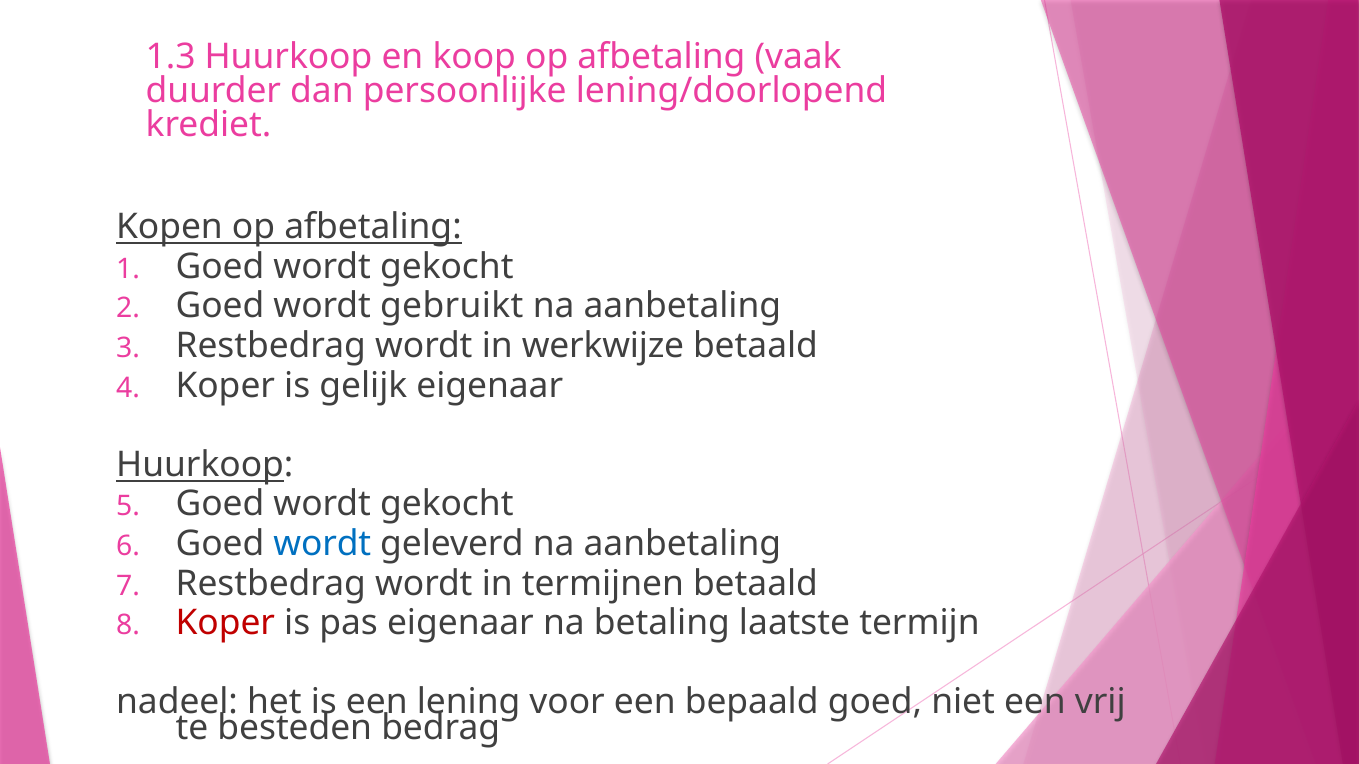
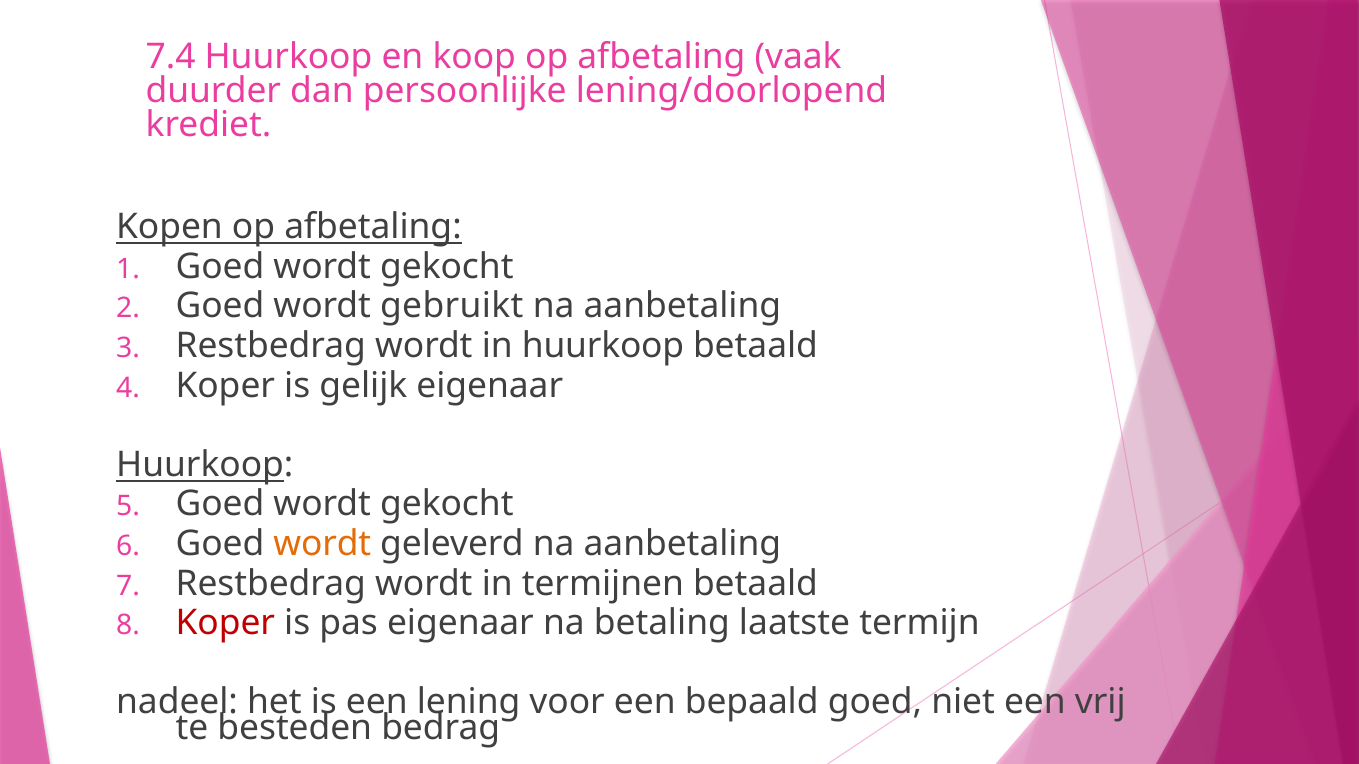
1.3: 1.3 -> 7.4 (171, 57)
in werkwijze: werkwijze -> huurkoop (603, 346)
wordt colour: blue -> orange (322, 544)
